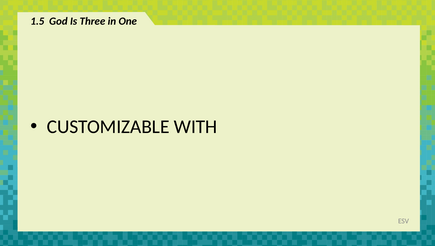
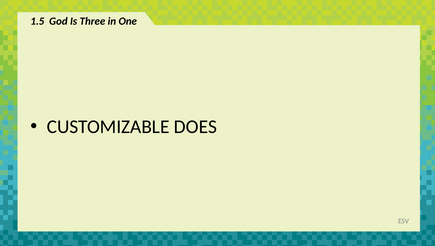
WITH: WITH -> DOES (196, 126)
